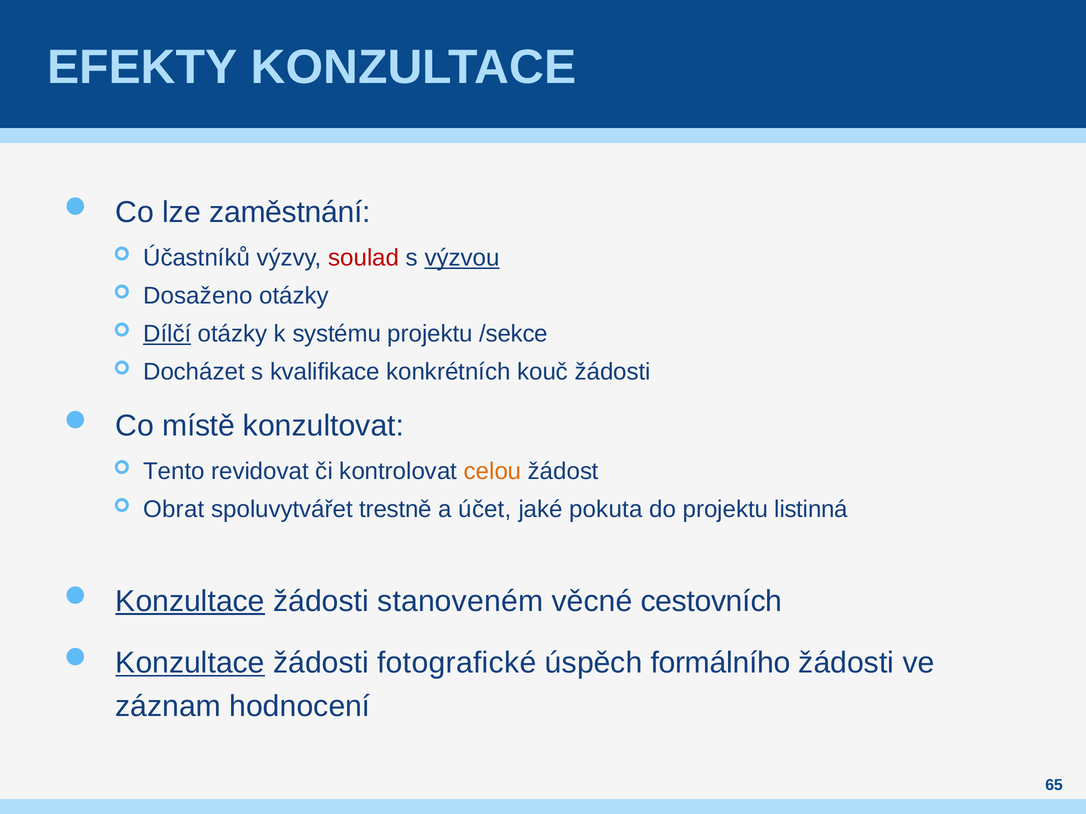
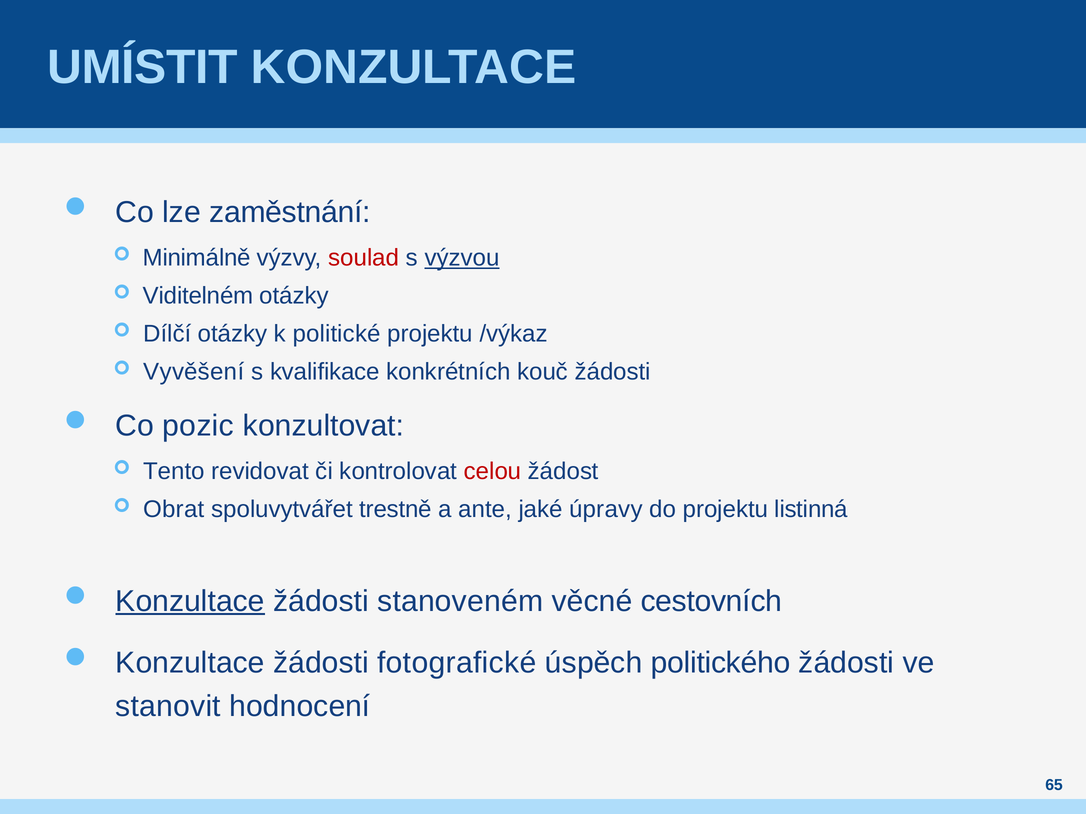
EFEKTY: EFEKTY -> UMÍSTIT (142, 67)
Účastníků: Účastníků -> Minimálně (197, 258)
Dosaženo: Dosaženo -> Viditelném (198, 296)
Dílčí underline: present -> none (167, 334)
systému: systému -> politické (337, 334)
/sekce: /sekce -> /výkaz (514, 334)
Docházet: Docházet -> Vyvěšení (194, 372)
místě: místě -> pozic (198, 426)
celou colour: orange -> red (493, 472)
účet: účet -> ante (485, 510)
pokuta: pokuta -> úpravy (606, 510)
Konzultace underline: present -> none (190, 663)
formálního: formálního -> politického (721, 663)
záznam: záznam -> stanovit (168, 707)
